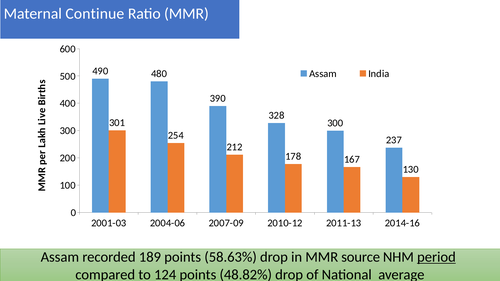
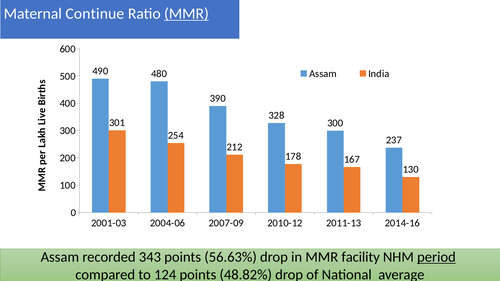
MMR underline: none -> present (186, 14)
189: 189 -> 343 (150, 257)
58.63%: 58.63% -> 56.63% (231, 257)
source: source -> facility (361, 257)
